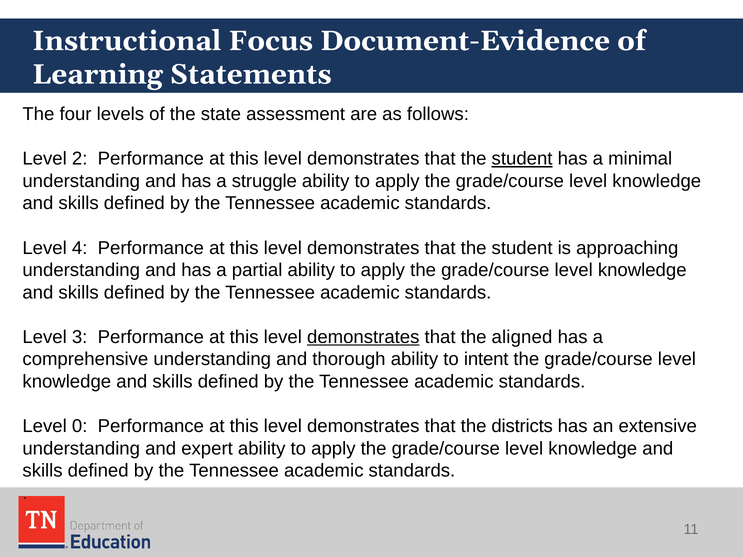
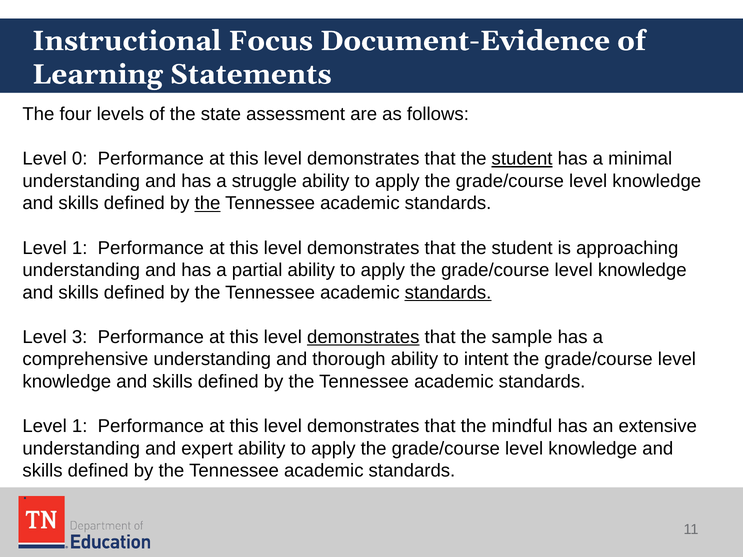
2: 2 -> 0 (80, 159)
the underline: none -> present (208, 203)
4: 4 -> 1 (80, 248)
standards underline: none -> present (448, 293)
aligned: aligned -> sample (522, 337)
0: 0 -> 1 (80, 426)
districts: districts -> mindful (522, 426)
